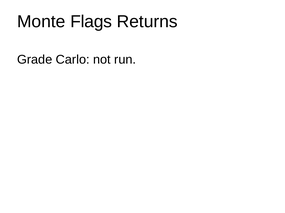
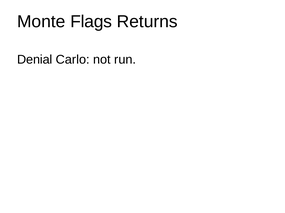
Grade: Grade -> Denial (35, 60)
